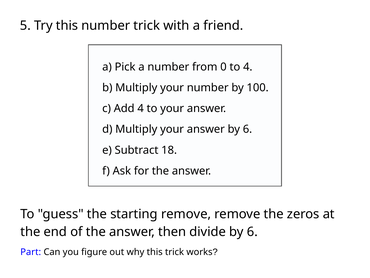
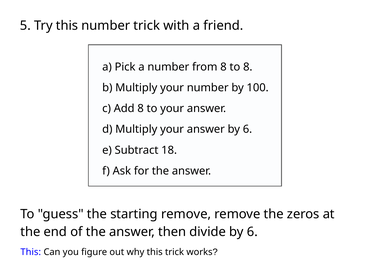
from 0: 0 -> 8 (223, 67)
to 4: 4 -> 8 (248, 67)
Add 4: 4 -> 8 (141, 108)
Part: Part -> This (31, 252)
